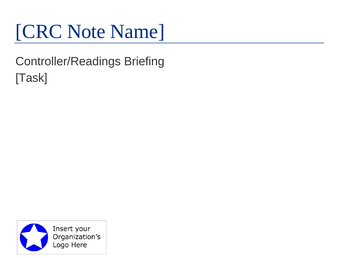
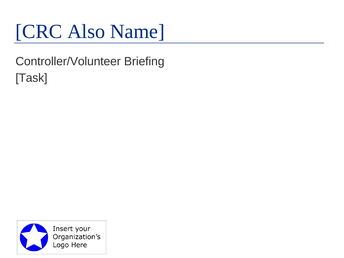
Note: Note -> Also (86, 32)
Controller/Readings: Controller/Readings -> Controller/Volunteer (68, 61)
